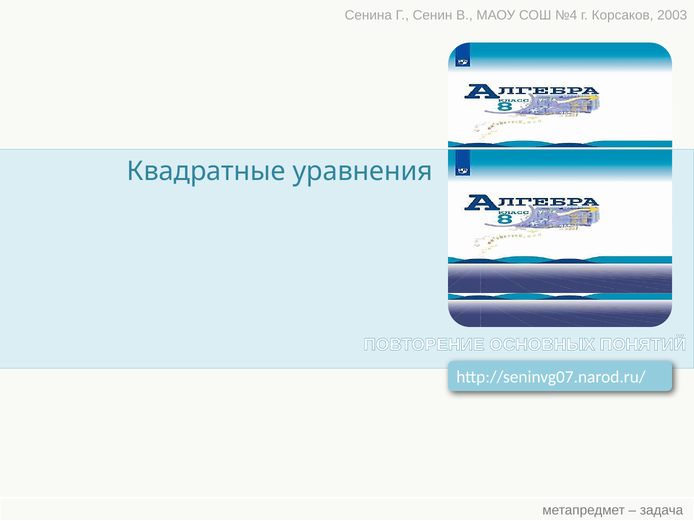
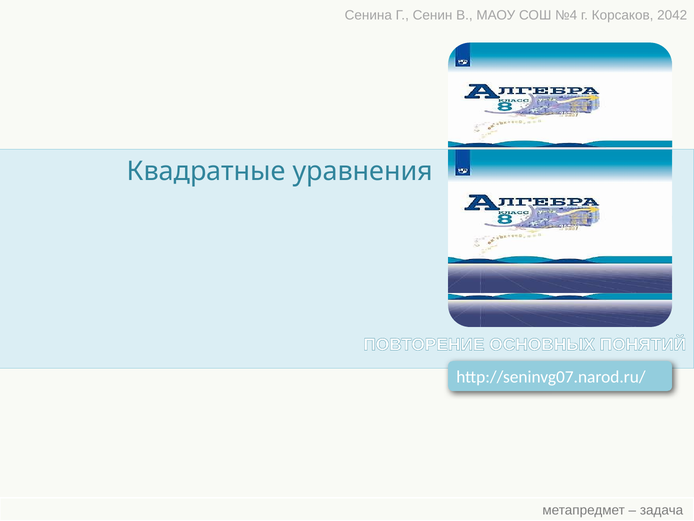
2003: 2003 -> 2042 (672, 15)
